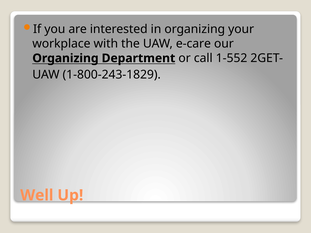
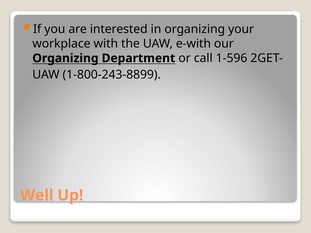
e-care: e-care -> e-with (193, 44)
1-552: 1-552 -> 1-596 (232, 58)
1-800-243-1829: 1-800-243-1829 -> 1-800-243-8899 (112, 75)
